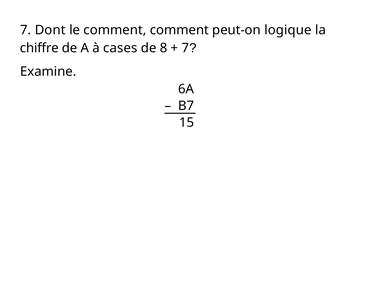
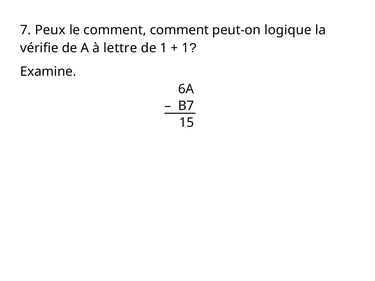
Dont: Dont -> Peux (50, 30)
chiffre: chiffre -> vérifie (39, 48)
cases: cases -> lettre (120, 48)
de 8: 8 -> 1 (164, 48)
7: 7 -> 1 (185, 48)
